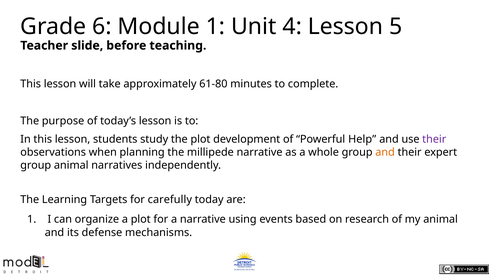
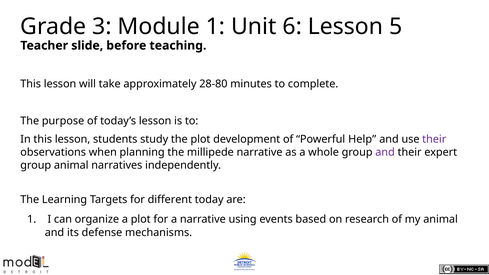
6: 6 -> 3 (102, 26)
4: 4 -> 6 (292, 26)
61-80: 61-80 -> 28-80 (213, 84)
and colour: orange -> purple (385, 152)
carefully: carefully -> different (170, 200)
